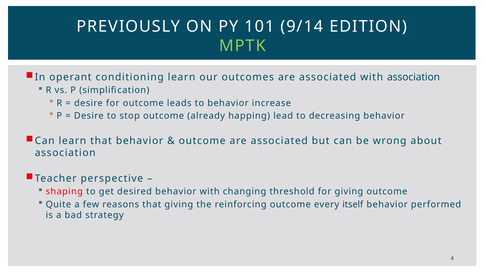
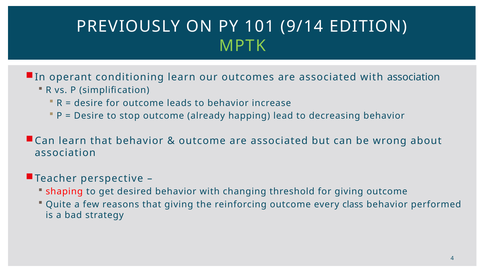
itself: itself -> class (353, 204)
